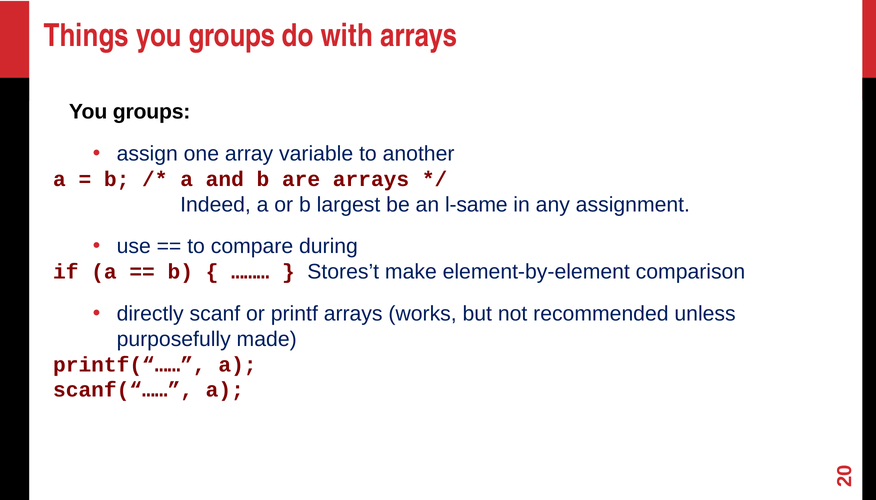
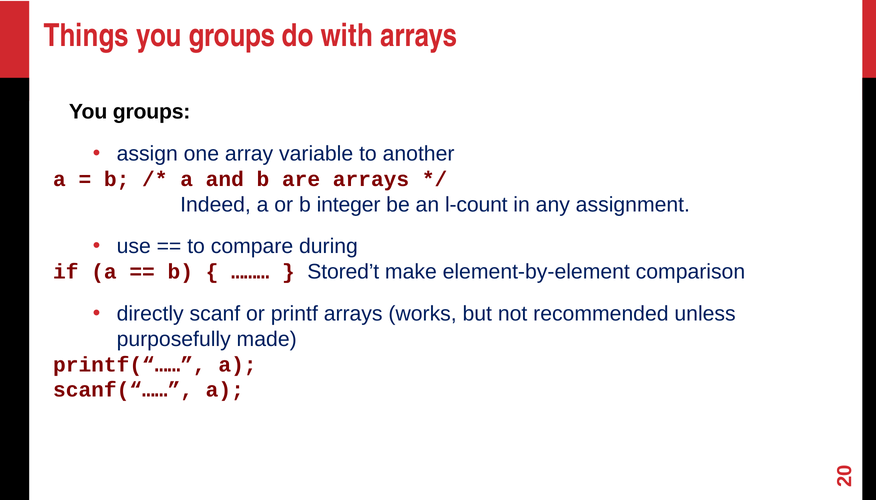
largest: largest -> integer (349, 205)
l-same: l-same -> l-count (476, 205)
Stores’t: Stores’t -> Stored’t (343, 272)
